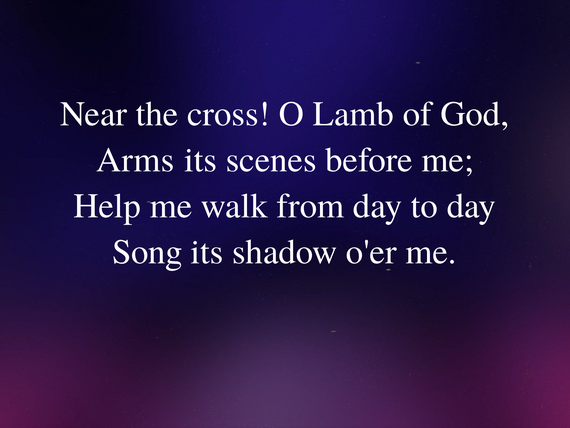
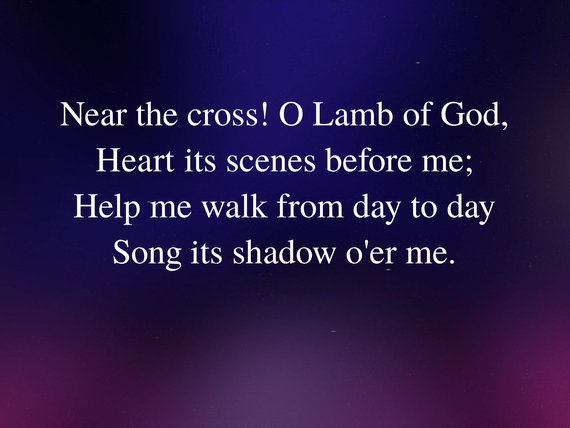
Arms: Arms -> Heart (135, 160)
